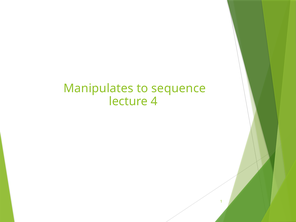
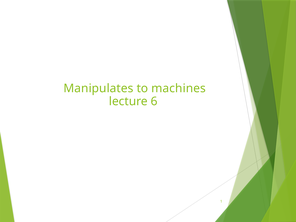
sequence: sequence -> machines (179, 88)
4: 4 -> 6 (154, 101)
